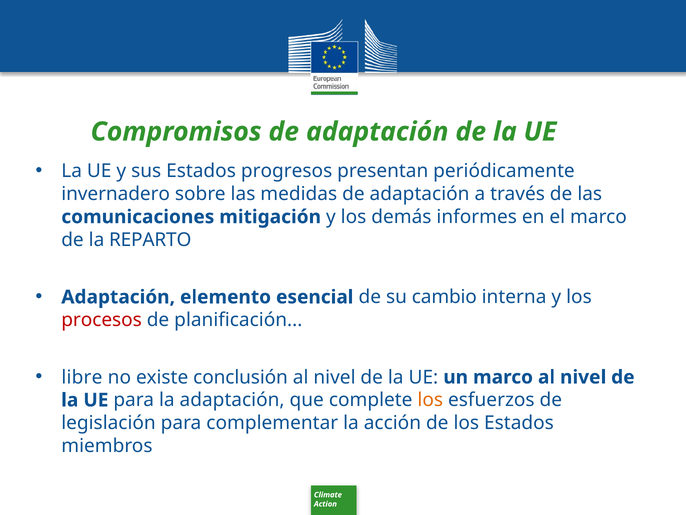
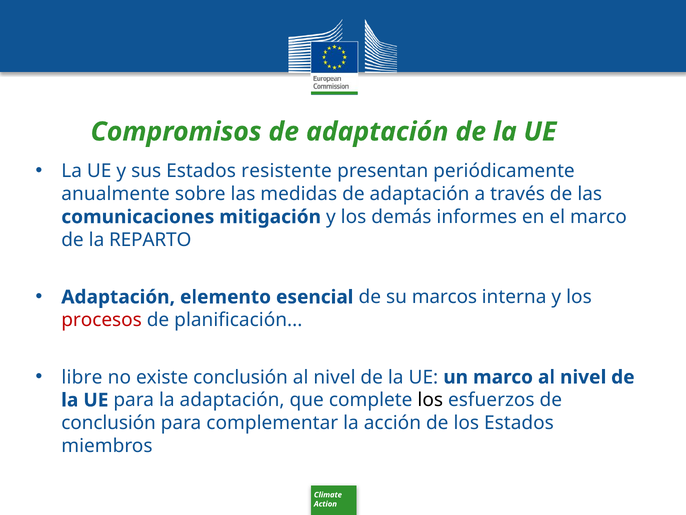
progresos: progresos -> resistente (286, 171)
invernadero: invernadero -> anualmente (116, 194)
cambio: cambio -> marcos (444, 297)
los colour: orange -> black (430, 400)
legislación: legislación -> conclusión (109, 423)
